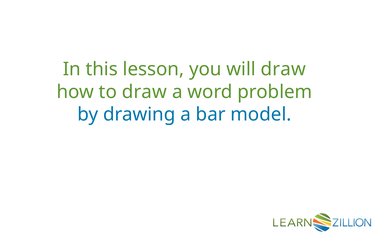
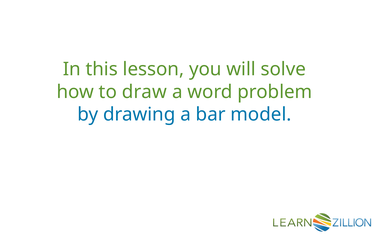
will draw: draw -> solve (283, 69)
